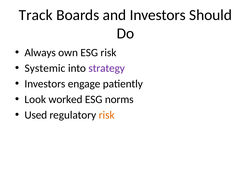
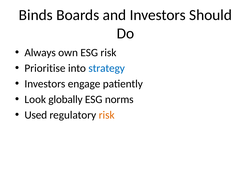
Track: Track -> Binds (36, 15)
Systemic: Systemic -> Prioritise (45, 68)
strategy colour: purple -> blue (107, 68)
worked: worked -> globally (66, 100)
